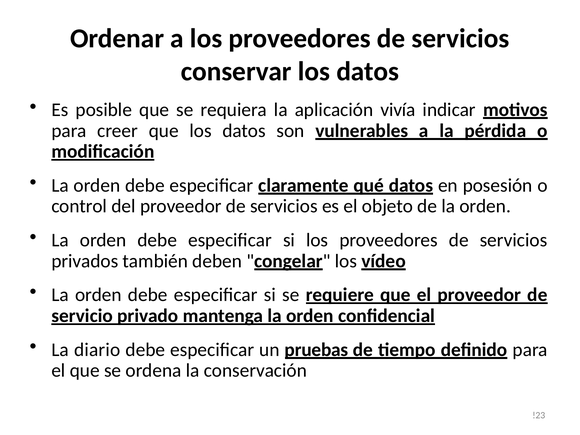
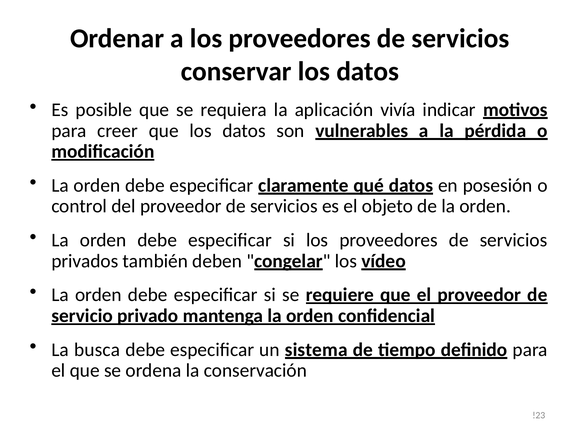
diario: diario -> busca (97, 350)
pruebas: pruebas -> sistema (316, 350)
